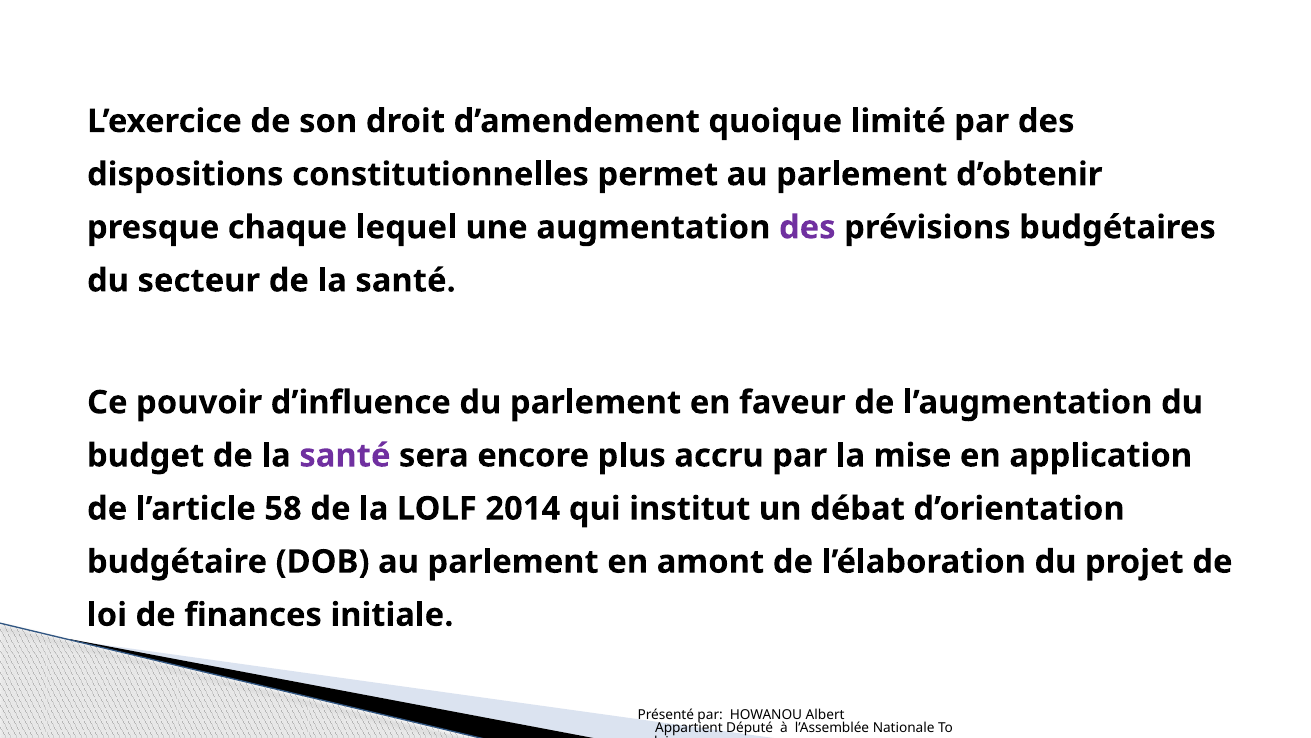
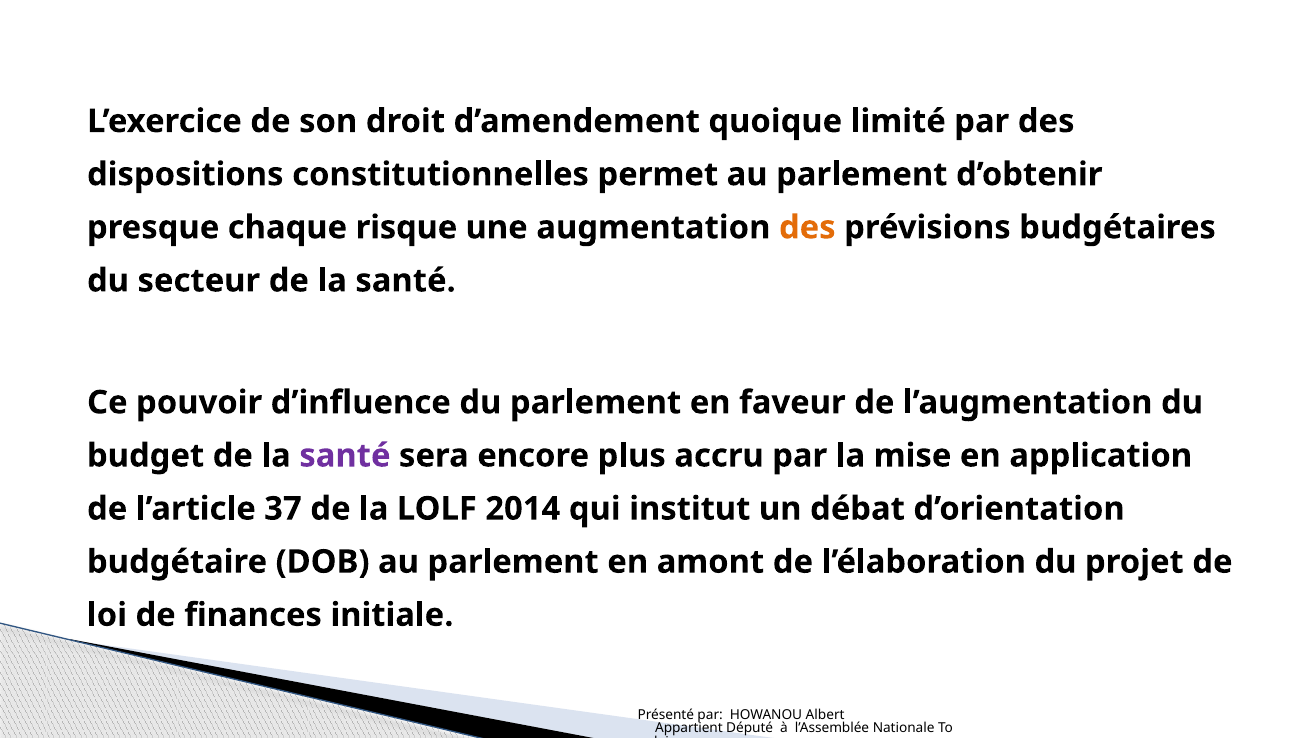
lequel: lequel -> risque (406, 227)
des colour: purple -> orange (807, 227)
58: 58 -> 37 (283, 508)
